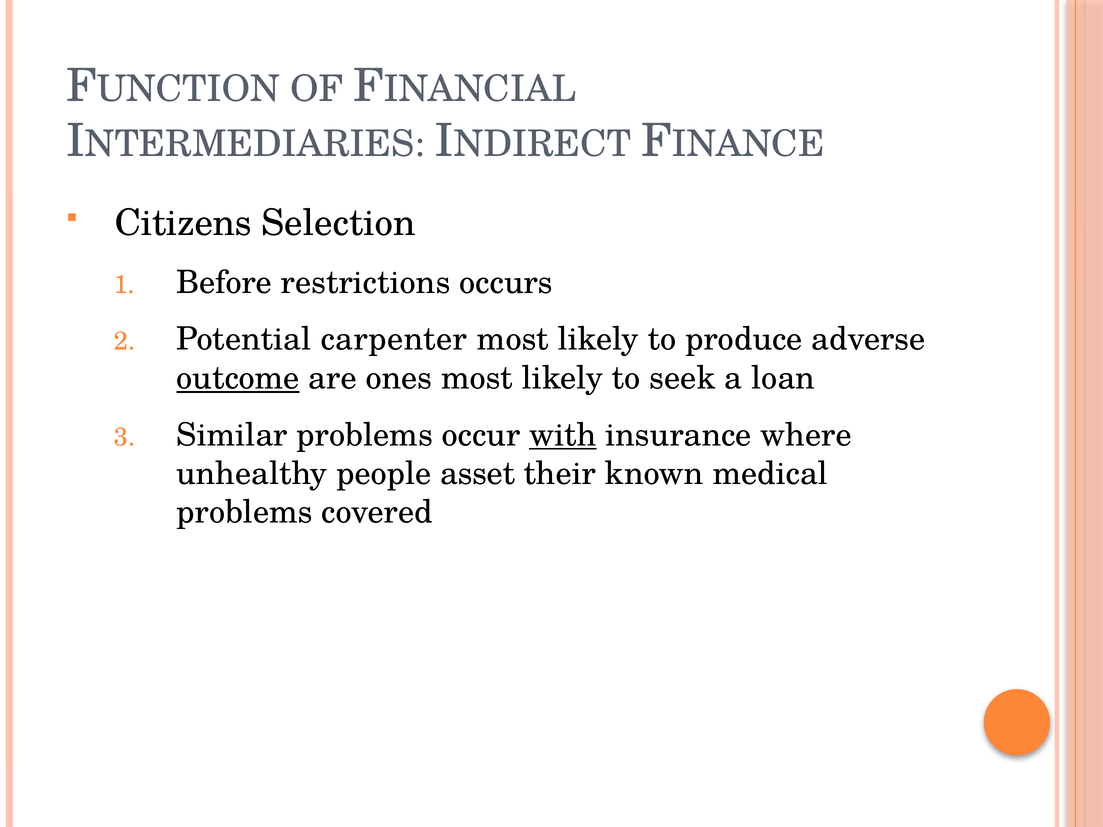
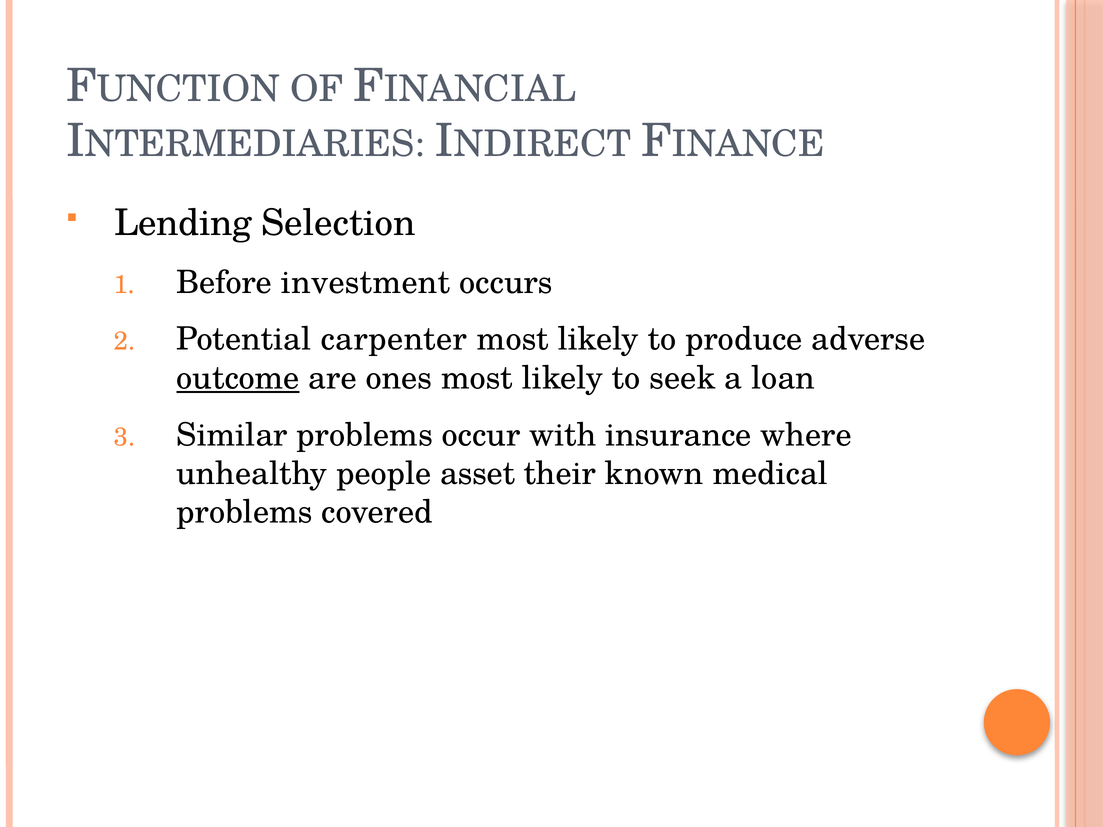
Citizens: Citizens -> Lending (183, 223)
restrictions: restrictions -> investment (366, 283)
with underline: present -> none (563, 435)
